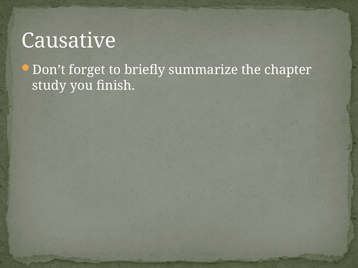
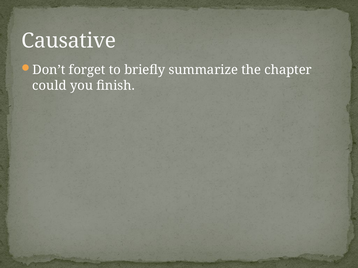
study: study -> could (49, 86)
